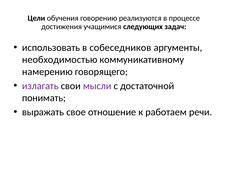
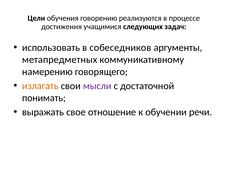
необходимостью: необходимостью -> метапредметных (60, 60)
излагать colour: purple -> orange (40, 86)
работаем: работаем -> обучении (166, 112)
